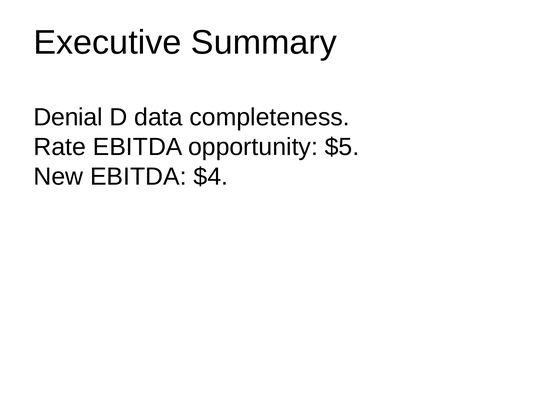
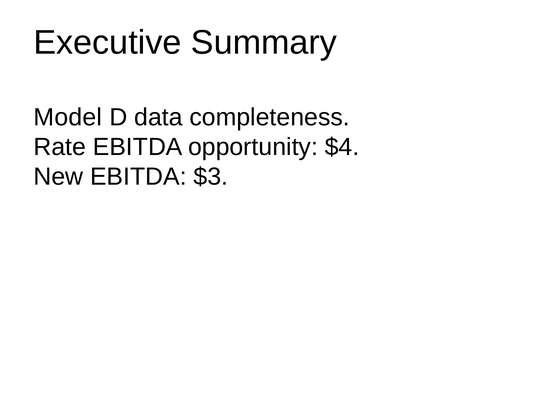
Denial: Denial -> Model (68, 117)
$5: $5 -> $4 (342, 147)
$4: $4 -> $3 (211, 177)
